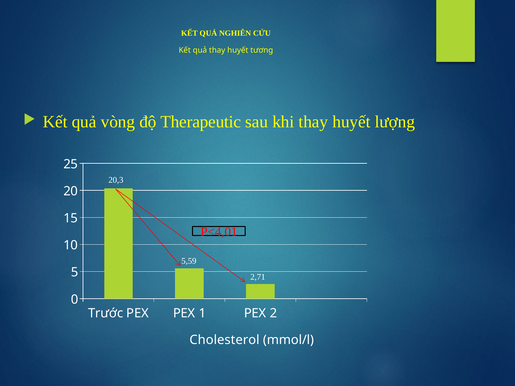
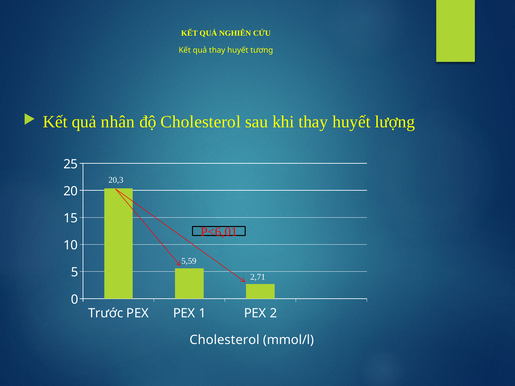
vòng: vòng -> nhân (118, 122)
độ Therapeutic: Therapeutic -> Cholesterol (201, 122)
P<4,01: P<4,01 -> P<6,01 (219, 232)
